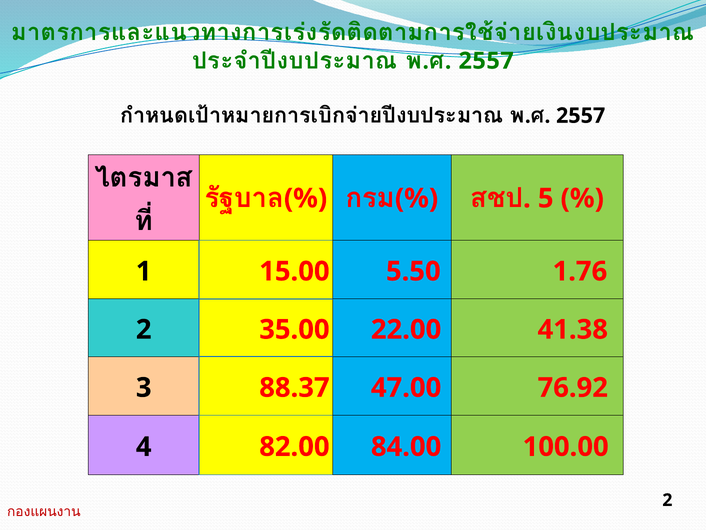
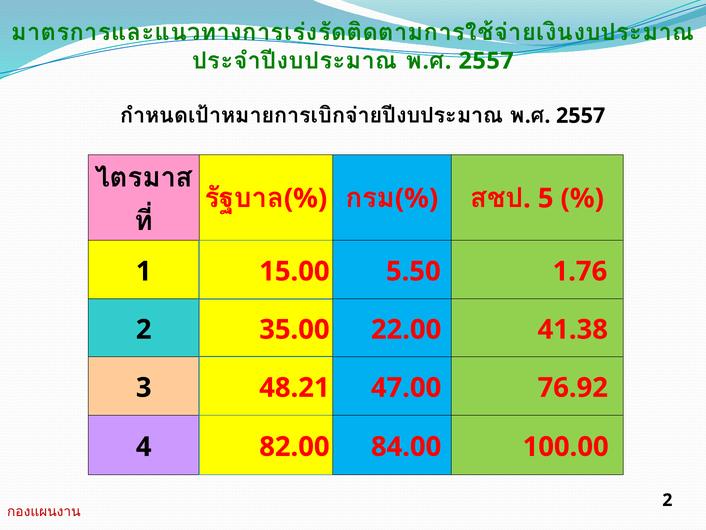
88.37: 88.37 -> 48.21 (294, 387)
